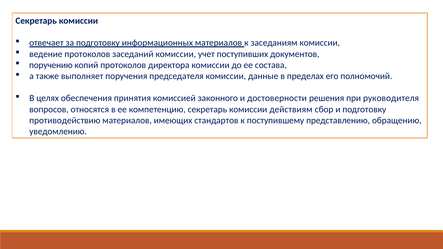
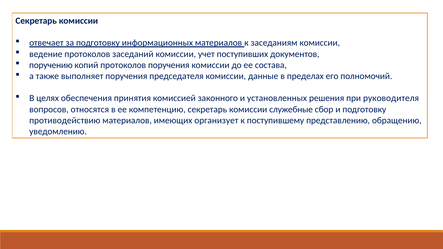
протоколов директора: директора -> поручения (169, 65)
достоверности: достоверности -> установленных (277, 98)
действиям: действиям -> служебные (291, 109)
стандартов: стандартов -> организует (216, 120)
